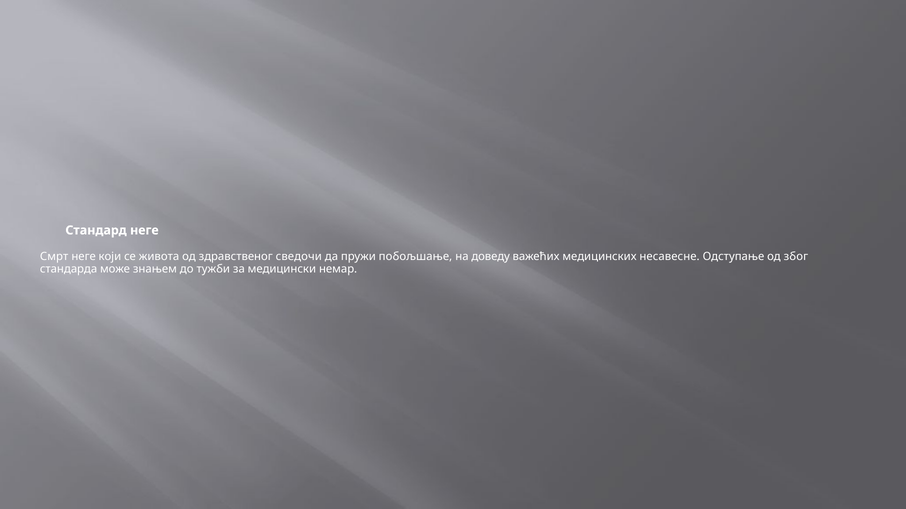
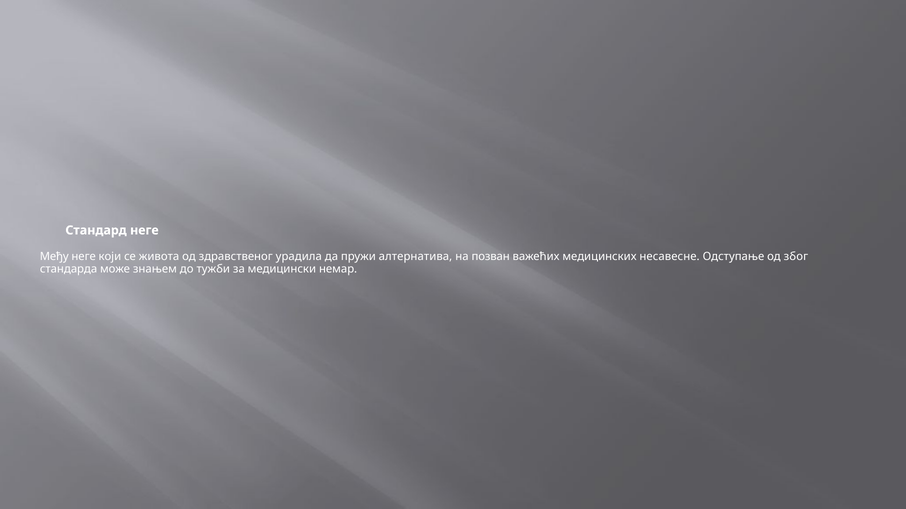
Смрт: Смрт -> Међу (54, 257)
сведочи: сведочи -> урадила (299, 257)
побољшање: побољшање -> алтернатива (416, 257)
доведу: доведу -> позван (491, 257)
